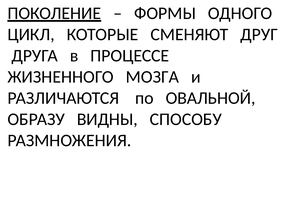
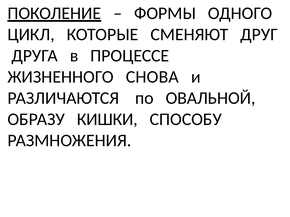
МОЗГА: МОЗГА -> СНОВА (152, 77)
ВИДНЫ: ВИДНЫ -> КИШКИ (107, 120)
